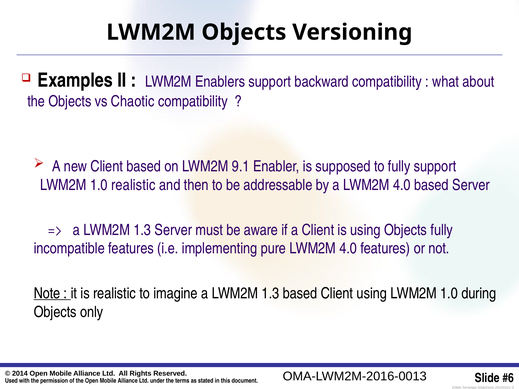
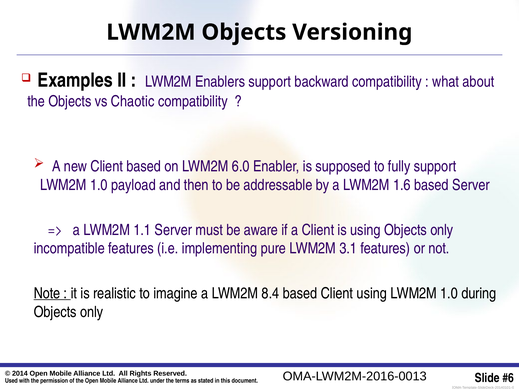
9.1: 9.1 -> 6.0 (241, 166)
1.0 realistic: realistic -> payload (133, 185)
a LWM2M 4.0: 4.0 -> 1.6 (402, 185)
1.3: 1.3 -> 1.1 (142, 230)
using Objects fully: fully -> only (442, 230)
pure LWM2M 4.0: 4.0 -> 3.1 (348, 249)
imagine a LWM2M 1.3: 1.3 -> 8.4 (270, 294)
